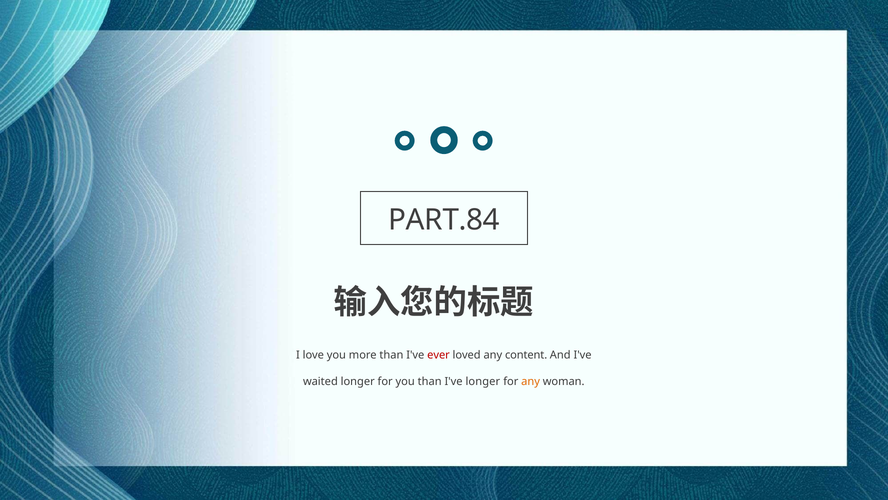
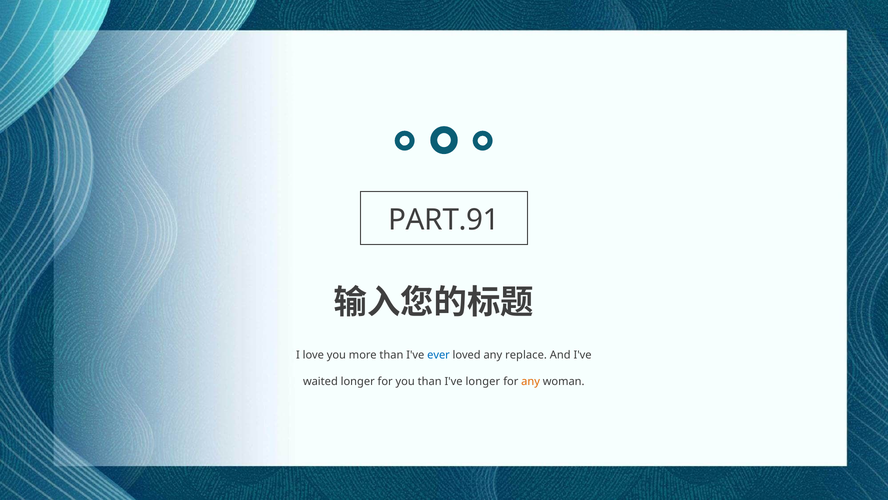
PART.84: PART.84 -> PART.91 (444, 220)
ever colour: red -> blue (439, 355)
content: content -> replace (526, 355)
